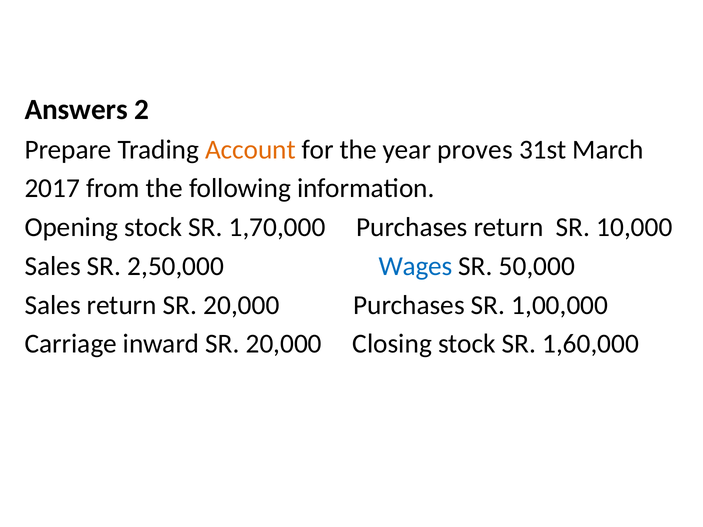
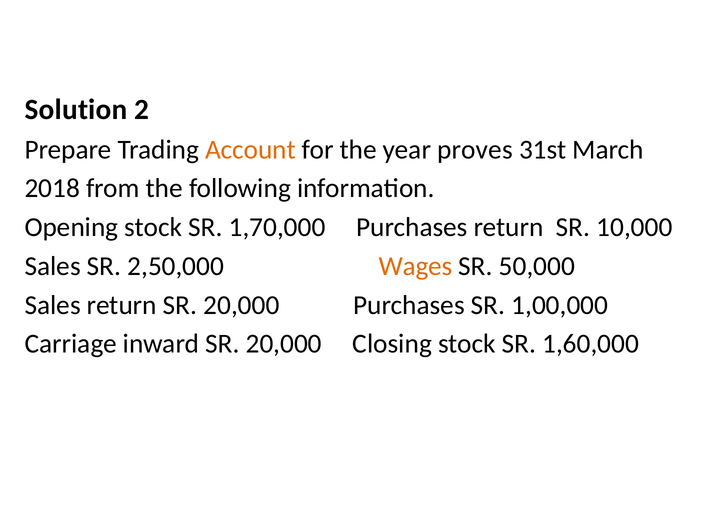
Answers: Answers -> Solution (76, 110)
2017: 2017 -> 2018 (52, 189)
Wages colour: blue -> orange (416, 266)
